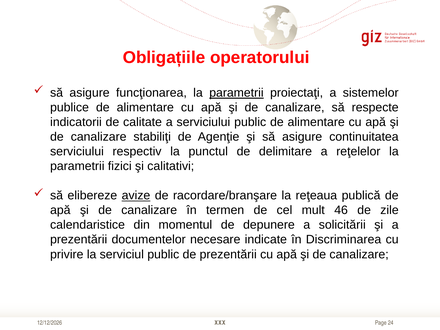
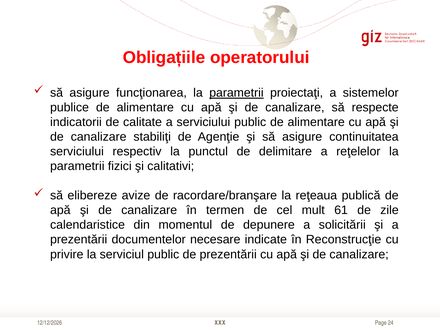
avize underline: present -> none (136, 196)
46: 46 -> 61 (341, 210)
Discriminarea: Discriminarea -> Reconstrucţie (344, 240)
